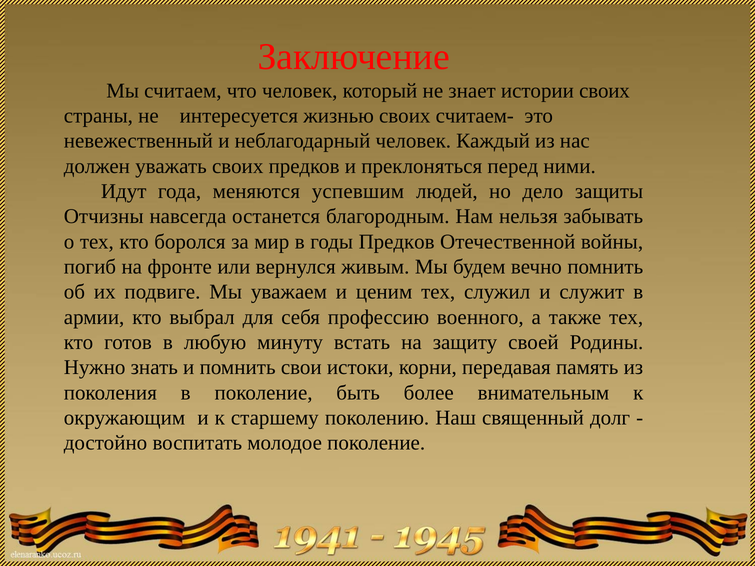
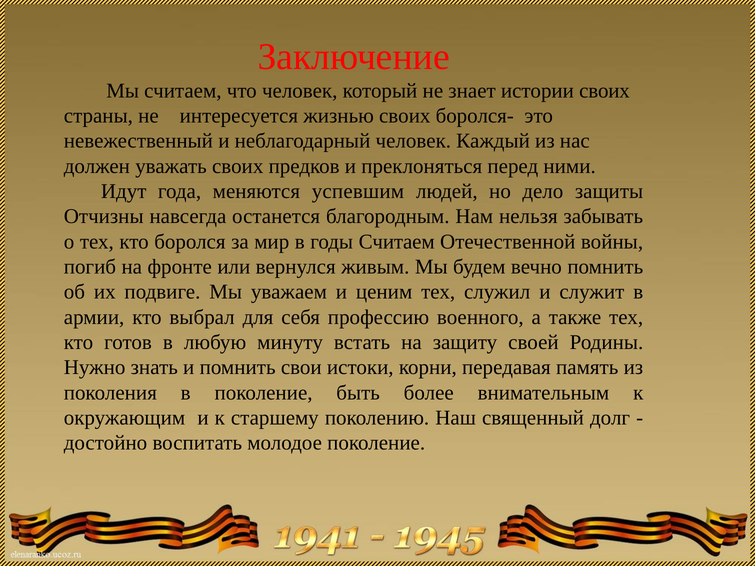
считаем-: считаем- -> боролся- (475, 116)
годы Предков: Предков -> Считаем (397, 242)
